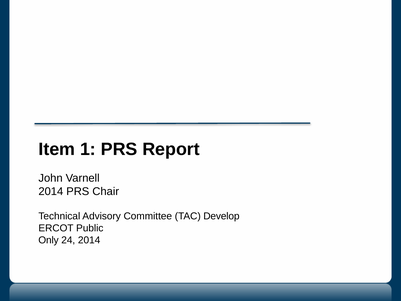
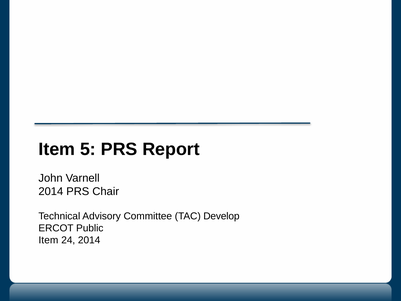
1: 1 -> 5 (88, 149)
Only: Only -> Item (48, 240)
